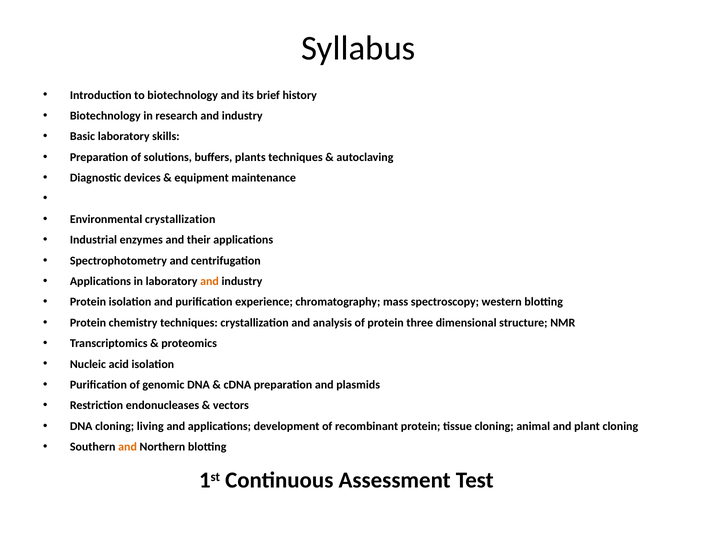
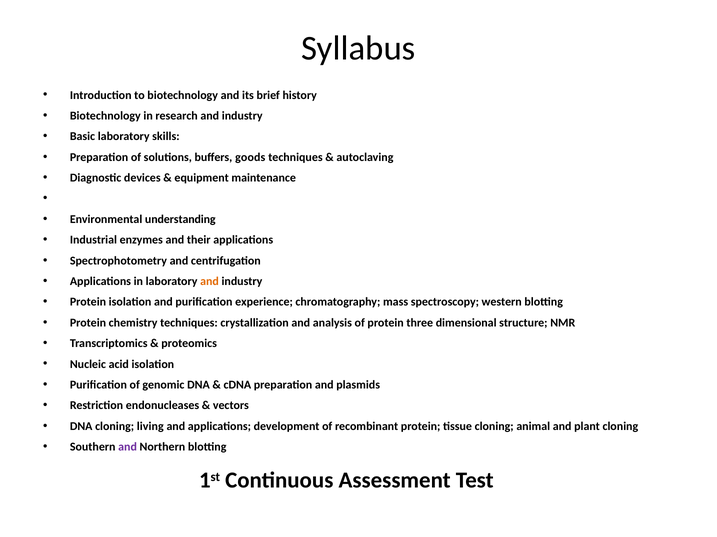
plants: plants -> goods (250, 157)
Environmental crystallization: crystallization -> understanding (180, 220)
and colour: orange -> purple (128, 447)
